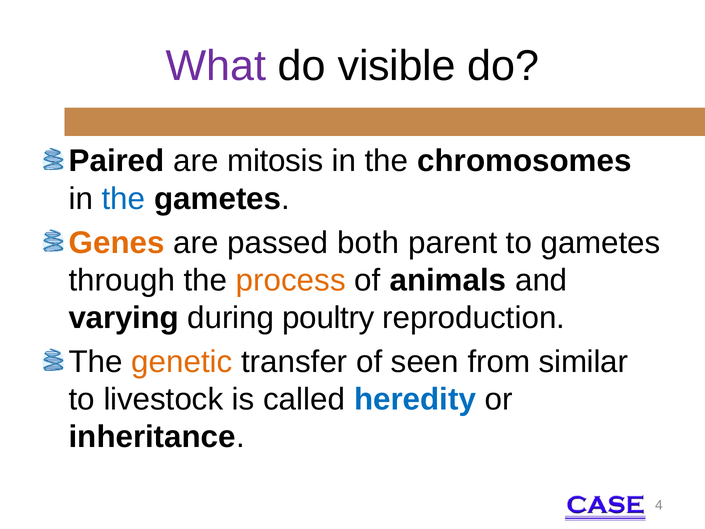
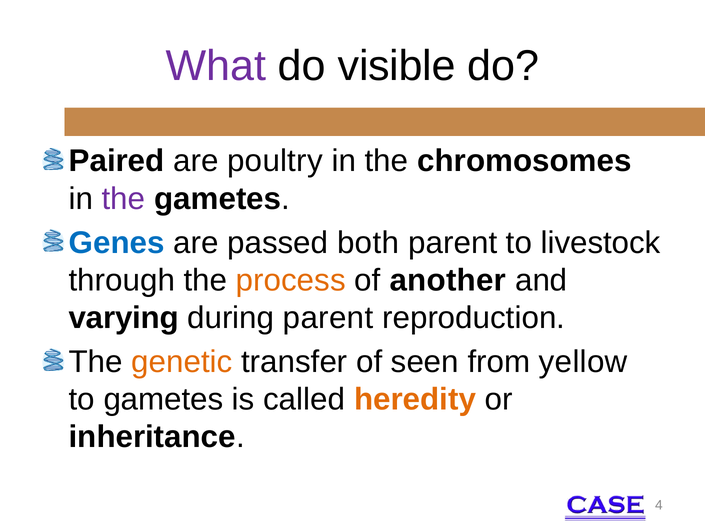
mitosis: mitosis -> poultry (275, 161)
the colour: blue -> purple (124, 199)
Genes colour: orange -> blue (117, 243)
to gametes: gametes -> livestock (601, 243)
animals: animals -> another (448, 280)
during poultry: poultry -> parent (328, 318)
similar: similar -> yellow (583, 362)
to livestock: livestock -> gametes (163, 399)
heredity colour: blue -> orange (415, 399)
